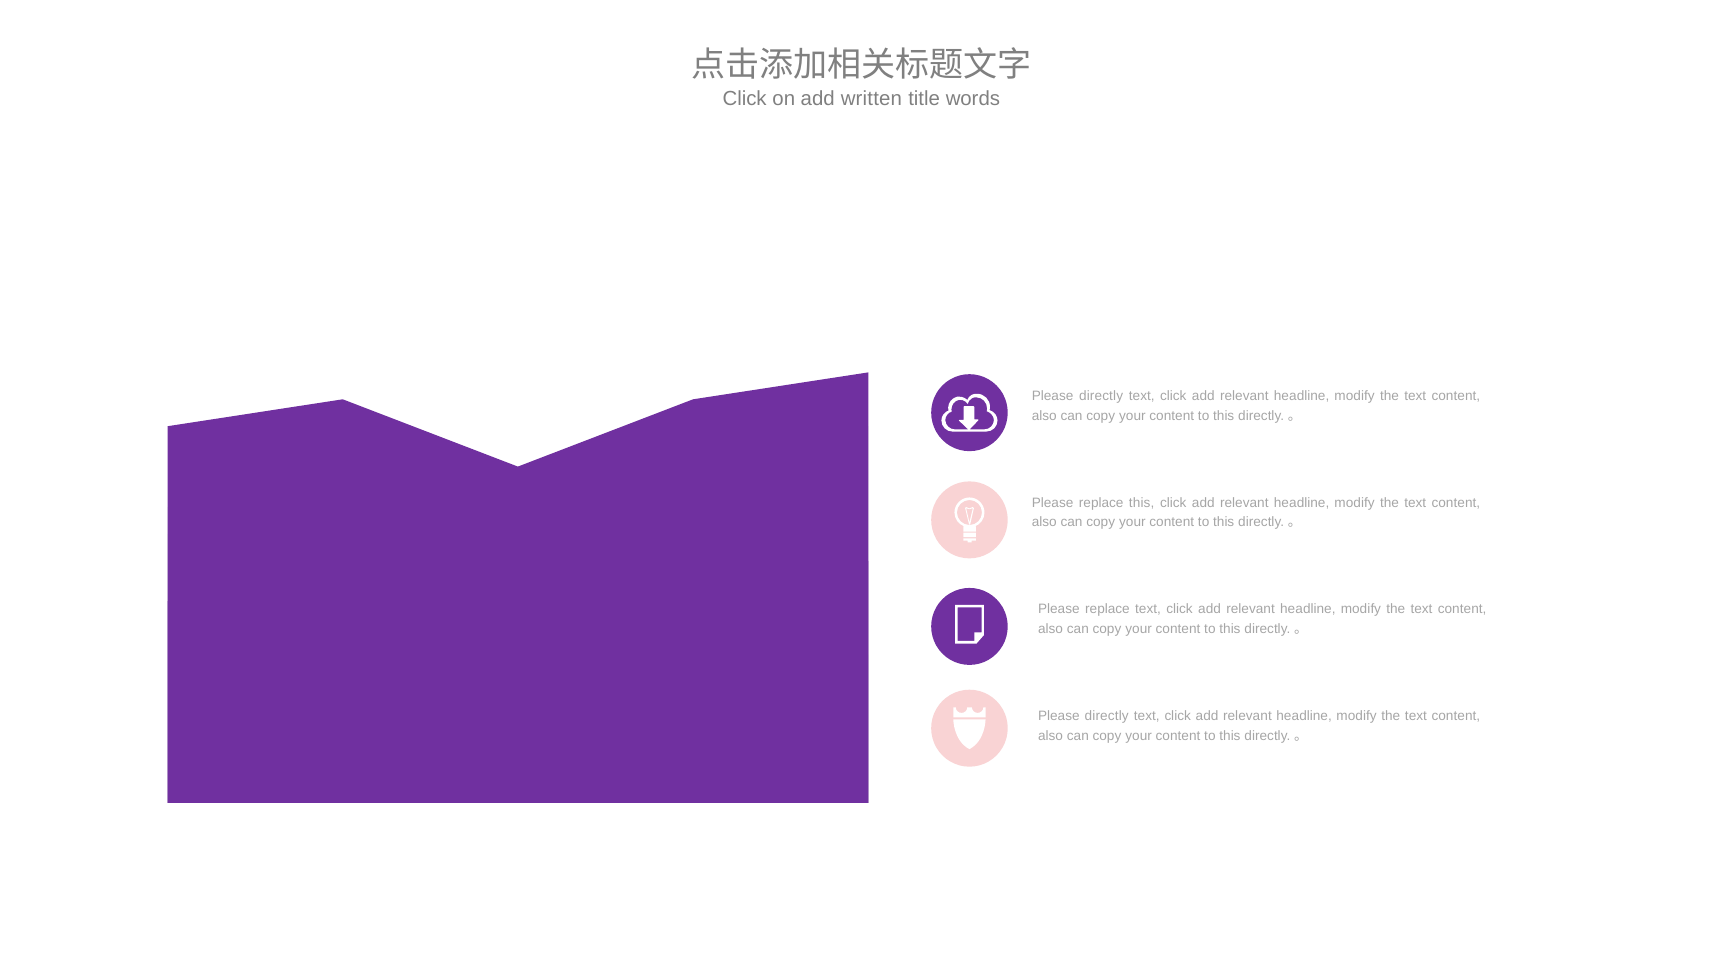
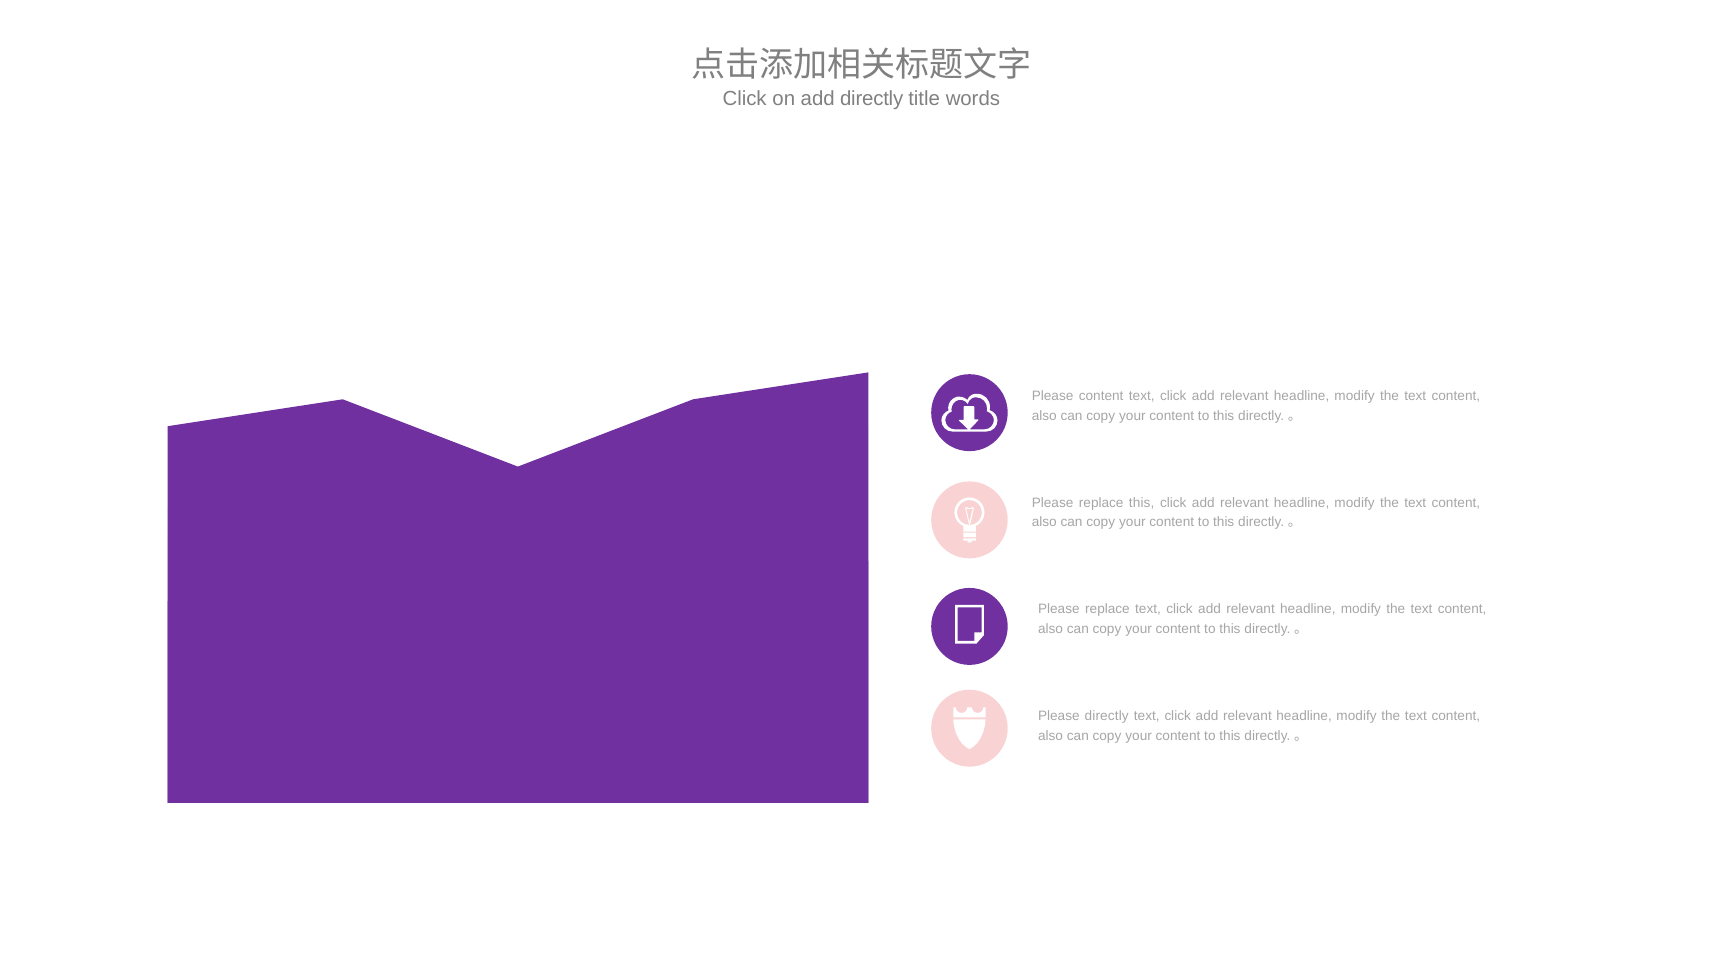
add written: written -> directly (872, 98)
directly: directly -> content (1101, 396)
